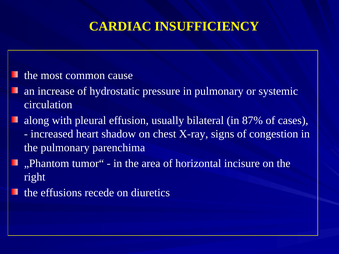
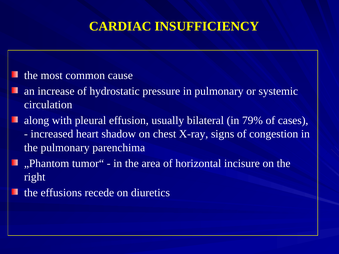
87%: 87% -> 79% (252, 121)
